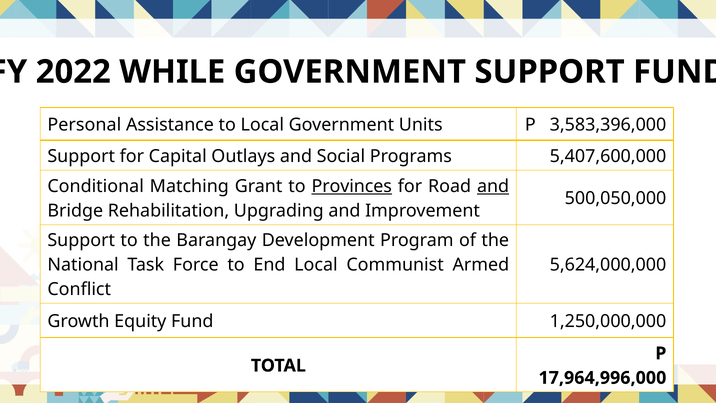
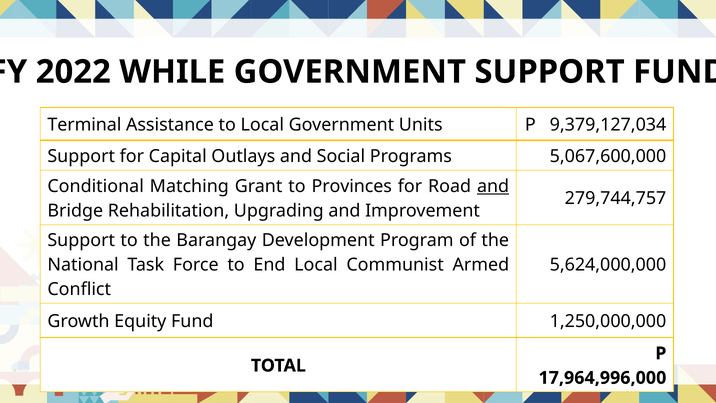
Personal: Personal -> Terminal (84, 125)
3,583,396,000: 3,583,396,000 -> 9,379,127,034 (608, 125)
5,407,600,000: 5,407,600,000 -> 5,067,600,000 (608, 156)
Provinces underline: present -> none (352, 186)
500,050,000: 500,050,000 -> 279,744,757 (616, 198)
